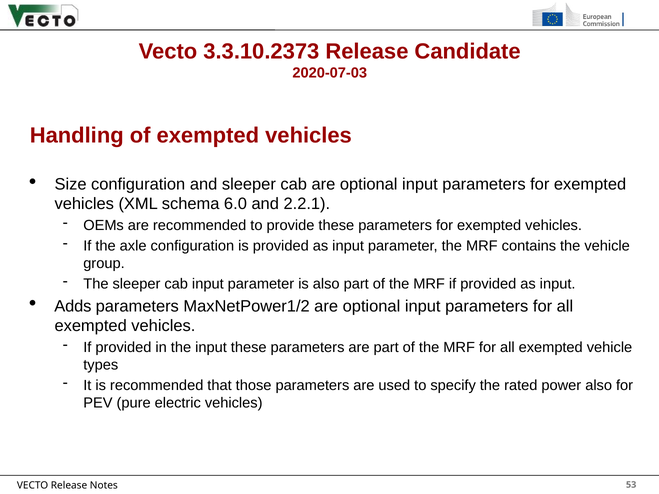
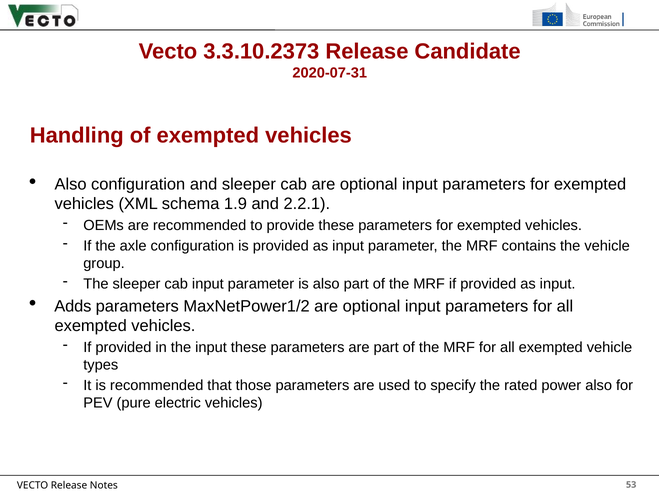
2020-07-03: 2020-07-03 -> 2020-07-31 (330, 73)
Size: Size -> Also (71, 184)
6.0: 6.0 -> 1.9 (235, 204)
